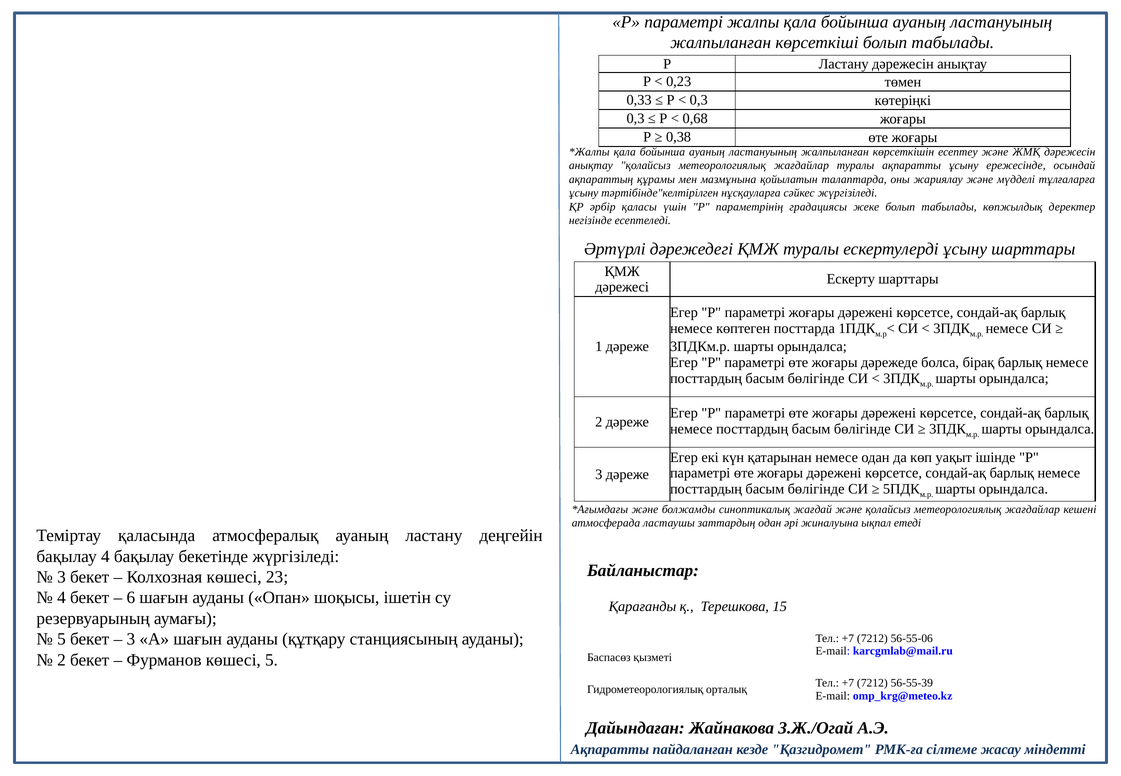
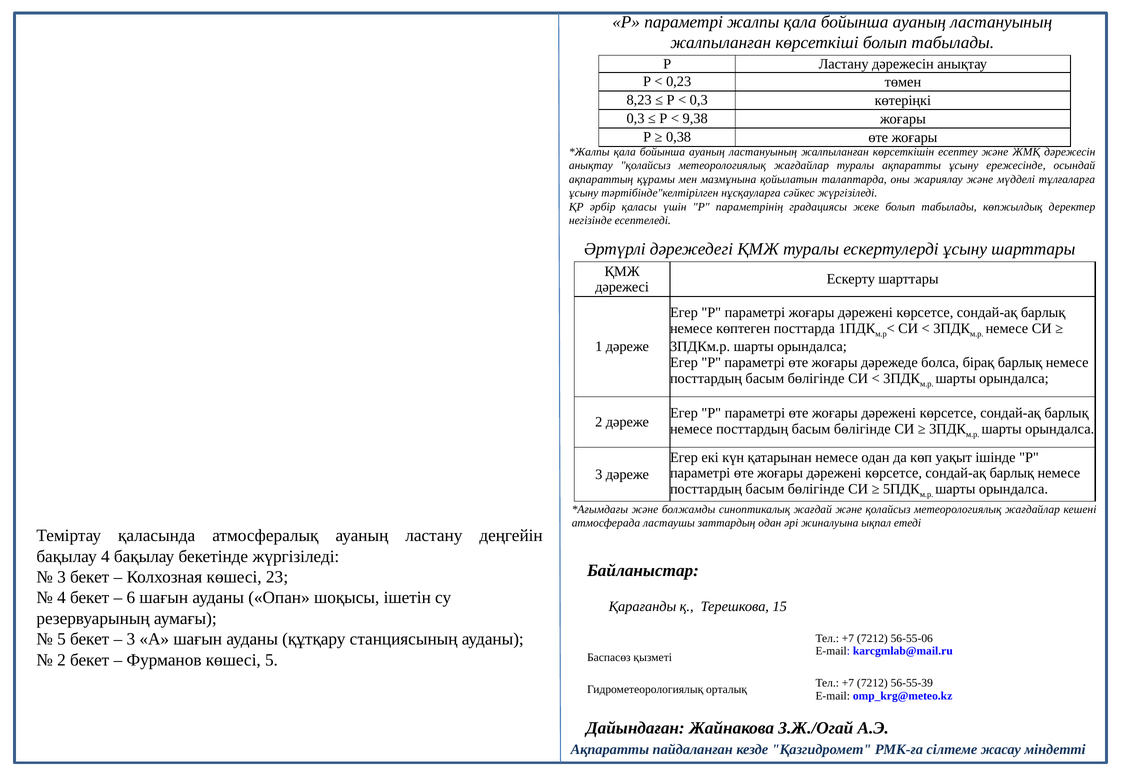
0,33: 0,33 -> 8,23 (639, 100)
0,68: 0,68 -> 9,38 (695, 119)
